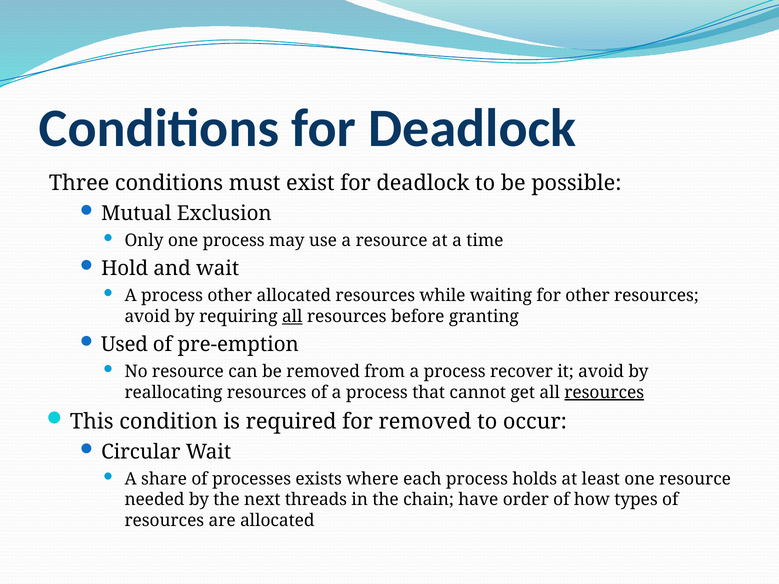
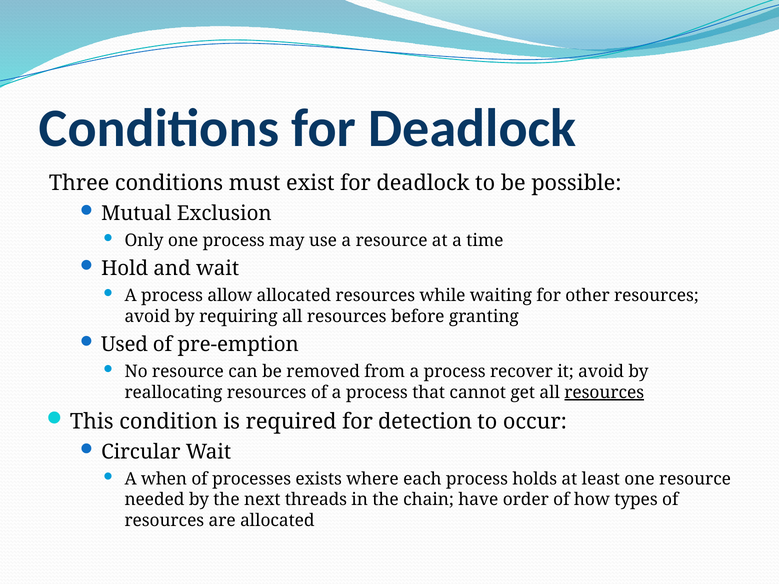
process other: other -> allow (230, 296)
all underline: present -> none (292, 317)
for removed: removed -> detection (425, 422)
share: share -> when (164, 479)
